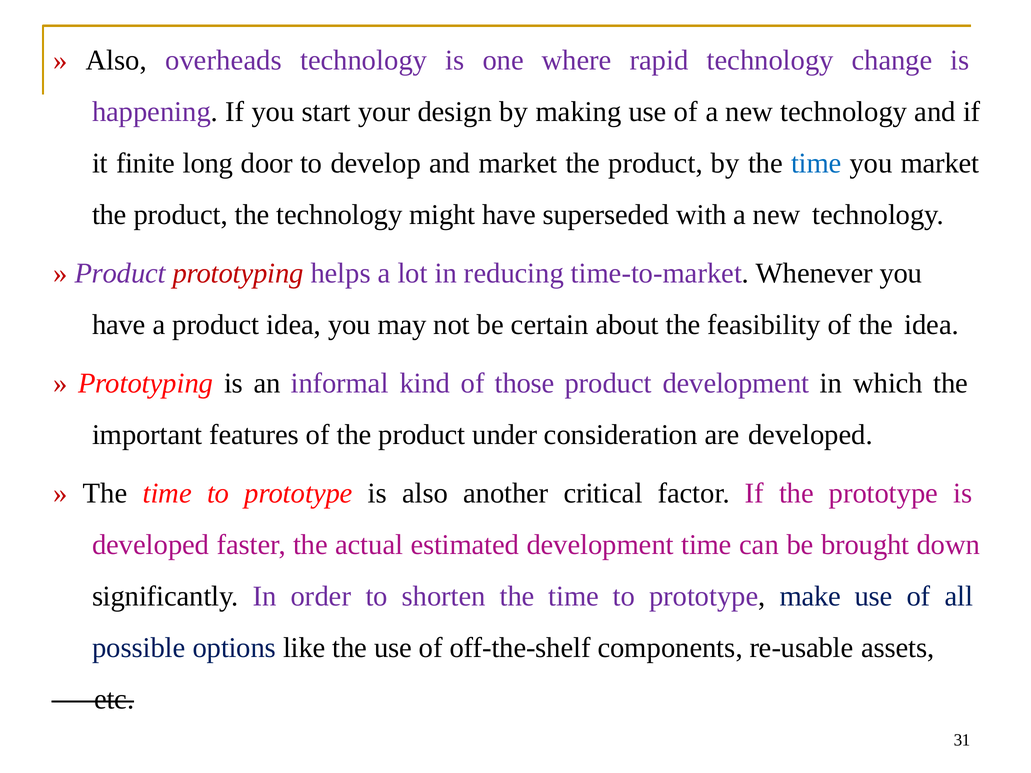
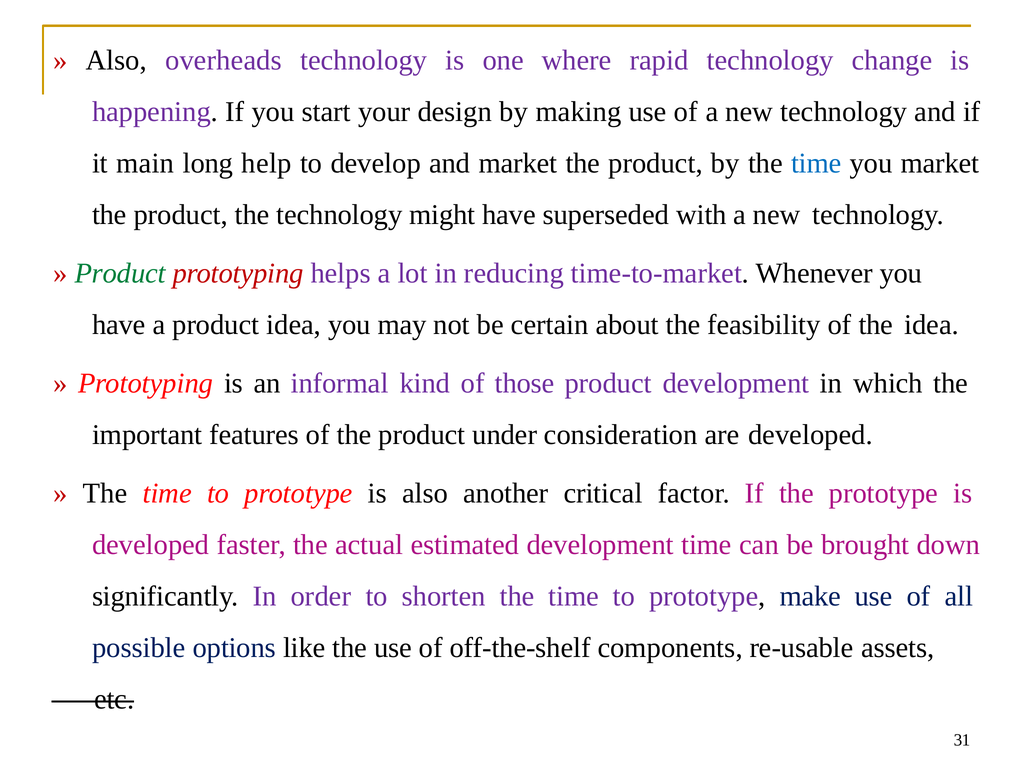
finite: finite -> main (145, 163)
door: door -> help (267, 163)
Product colour: purple -> green (120, 273)
